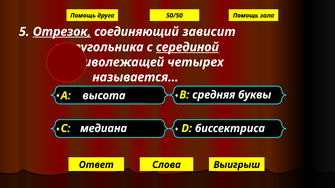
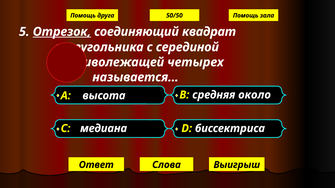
зависит: зависит -> квадрат (209, 32)
серединой underline: present -> none (187, 47)
буквы: буквы -> около (255, 95)
